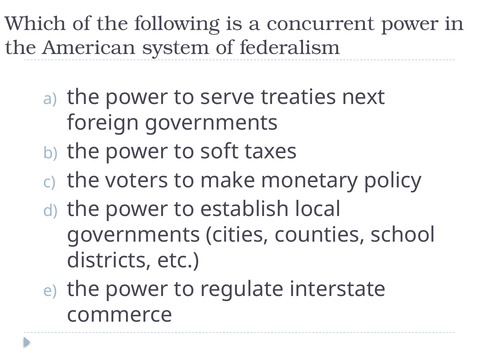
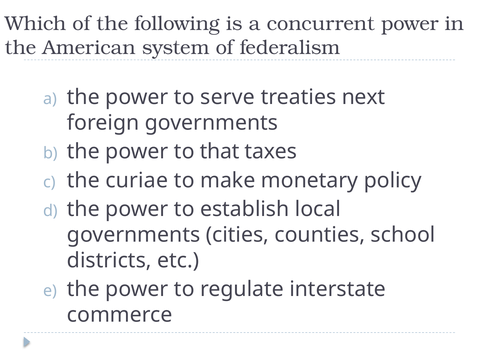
soft: soft -> that (220, 152)
voters: voters -> curiae (137, 181)
